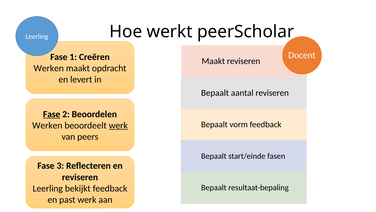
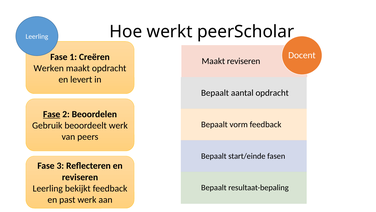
reviseren: reviseren -> opdracht (272, 93)
Werken: Werken -> Gebruik (47, 125)
werk underline: present -> none (118, 125)
